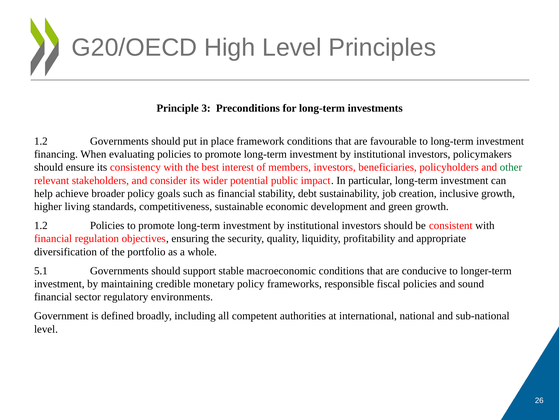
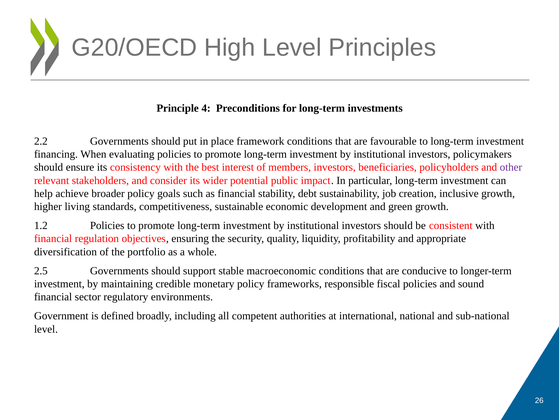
3: 3 -> 4 (206, 108)
1.2: 1.2 -> 2.2 (41, 141)
other colour: green -> purple (511, 167)
5.1: 5.1 -> 2.5 (41, 270)
